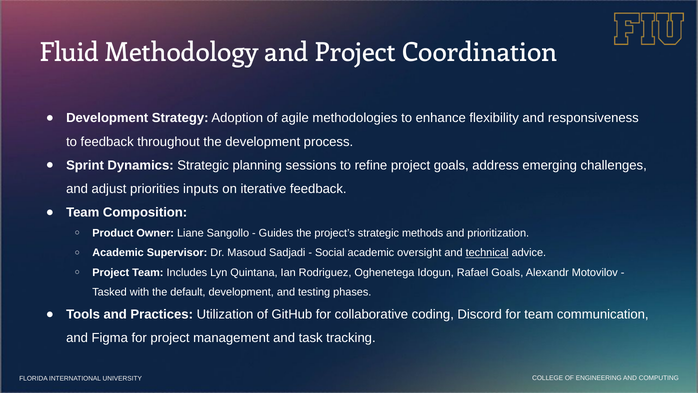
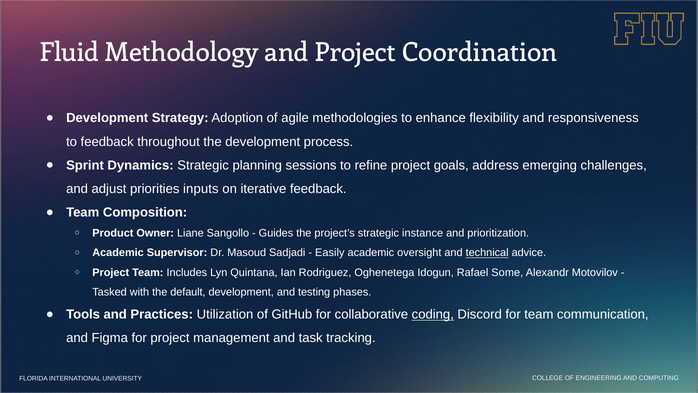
methods: methods -> instance (423, 233)
Social: Social -> Easily (330, 253)
Rafael Goals: Goals -> Some (507, 272)
coding underline: none -> present (433, 314)
